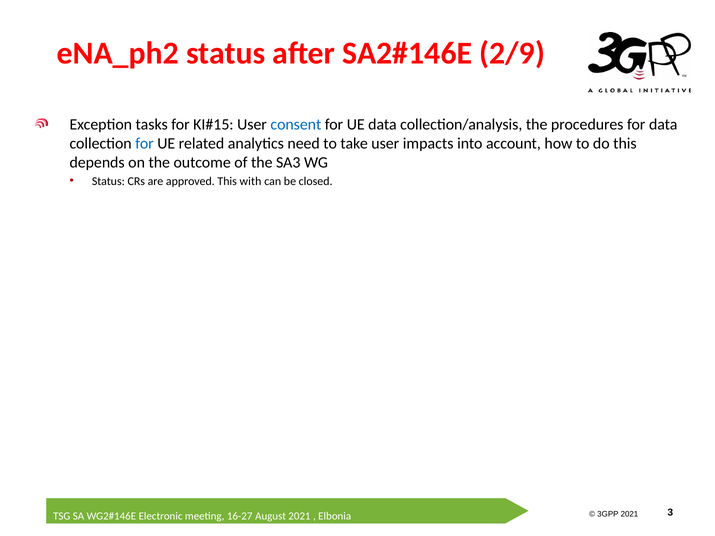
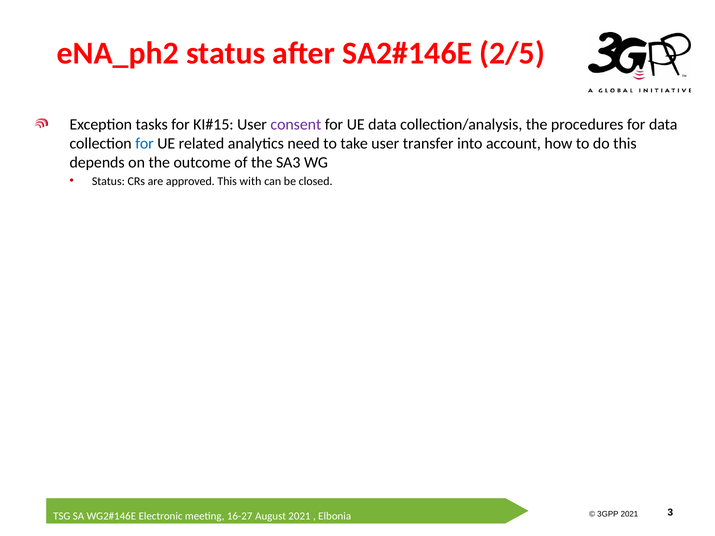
2/9: 2/9 -> 2/5 (512, 53)
consent colour: blue -> purple (296, 124)
impacts: impacts -> transfer (428, 143)
